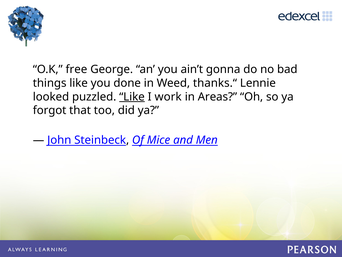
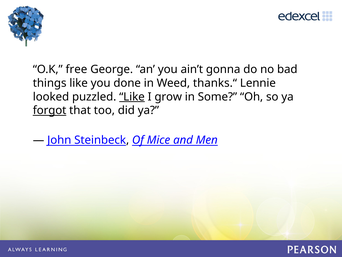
work: work -> grow (168, 97)
Areas: Areas -> Some (217, 97)
forgot underline: none -> present (50, 110)
